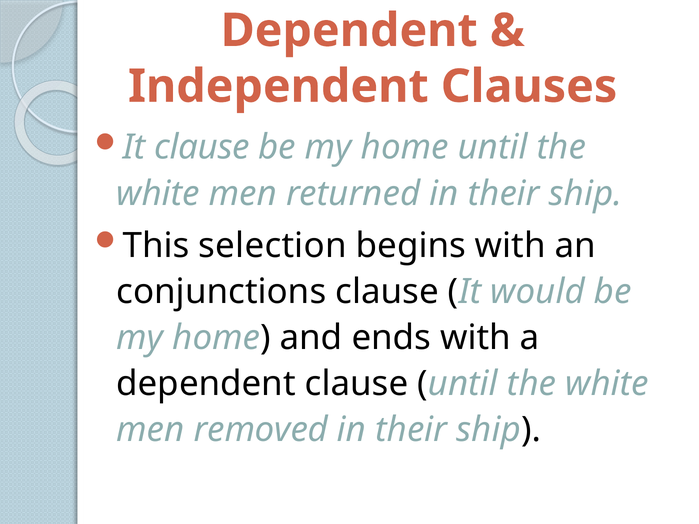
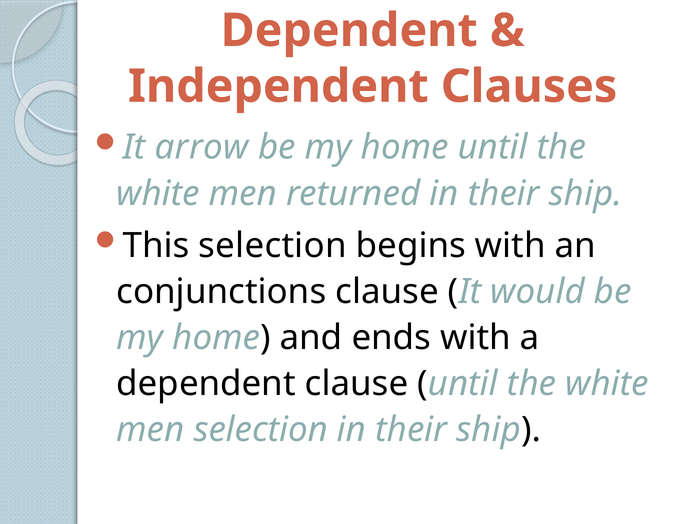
It clause: clause -> arrow (202, 148)
men removed: removed -> selection (261, 430)
